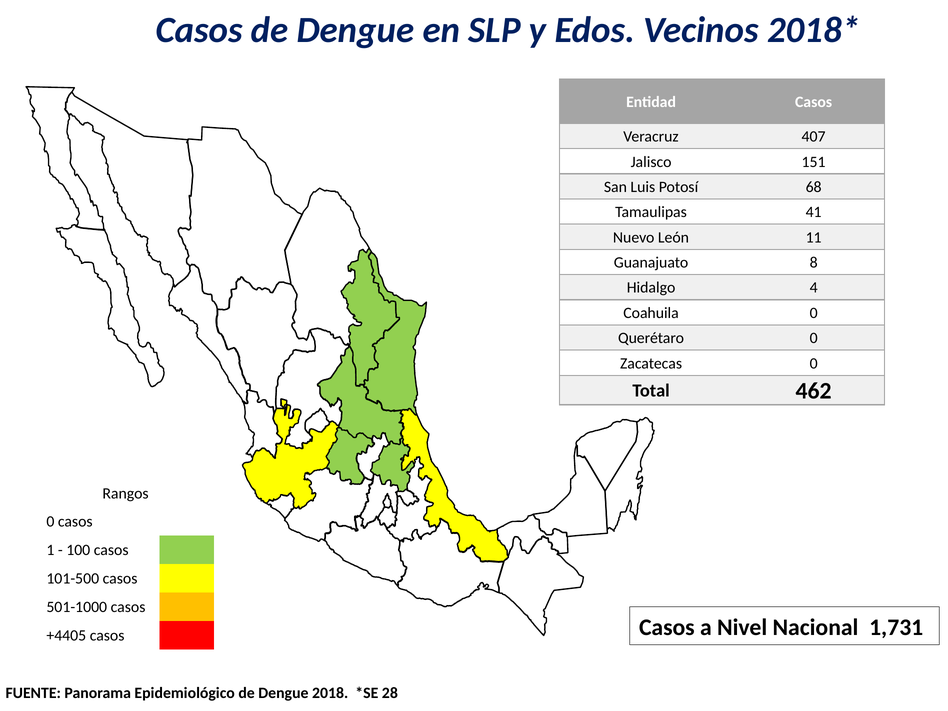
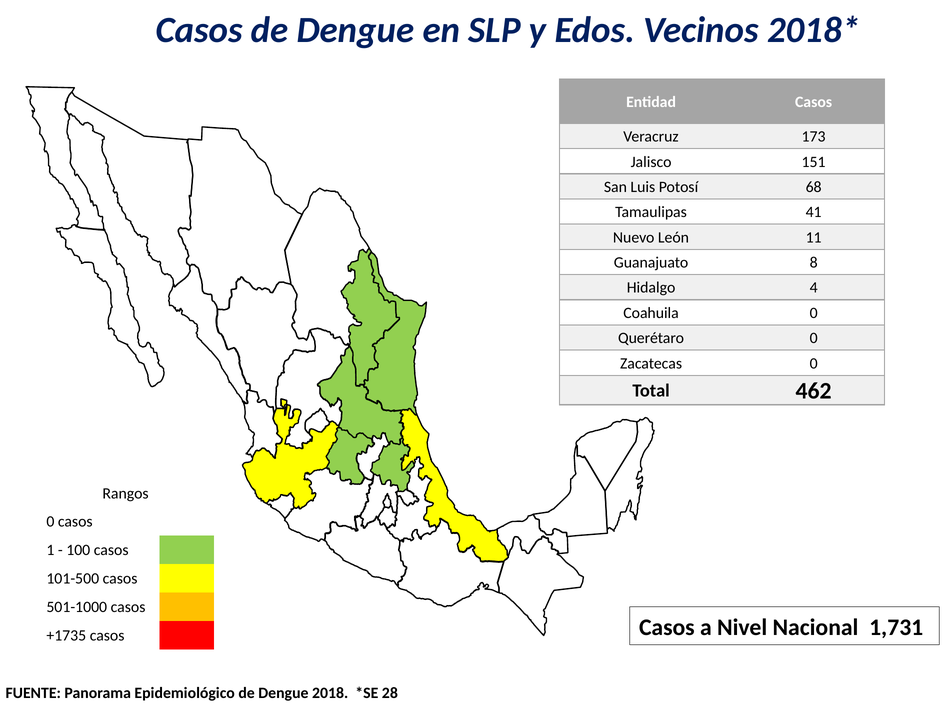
407: 407 -> 173 (814, 137)
+4405: +4405 -> +1735 (66, 636)
